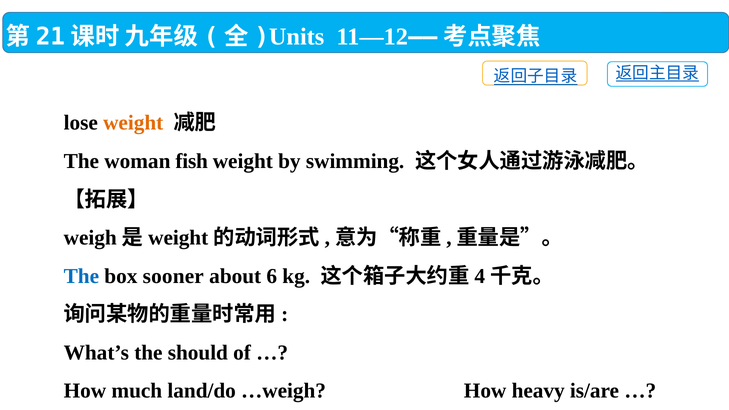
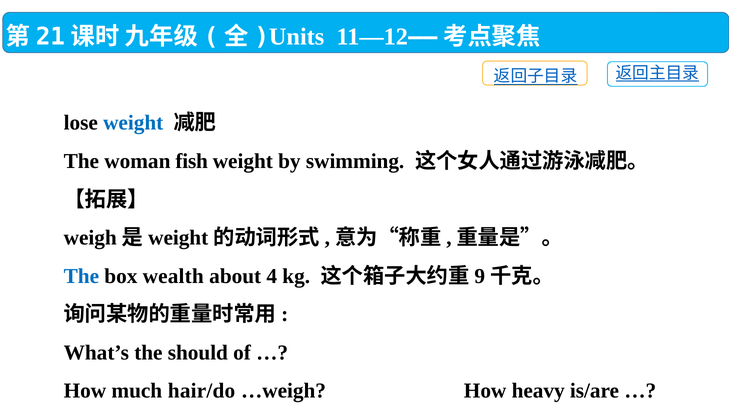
weight colour: orange -> blue (133, 123)
sooner: sooner -> wealth (173, 276)
6: 6 -> 4 (272, 276)
4: 4 -> 9 (480, 276)
land/do: land/do -> hair/do (202, 391)
